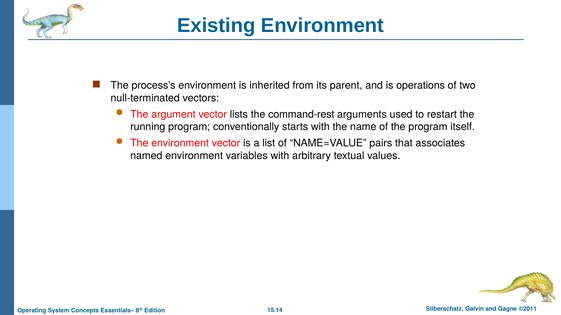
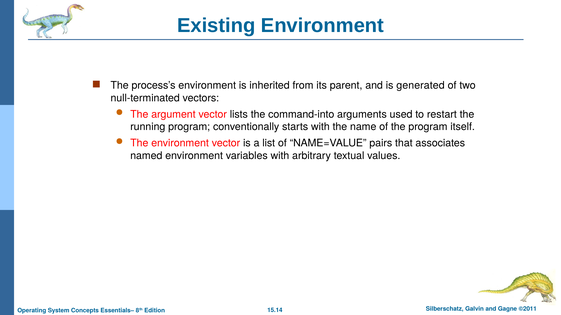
operations: operations -> generated (421, 86)
command-rest: command-rest -> command-into (301, 114)
